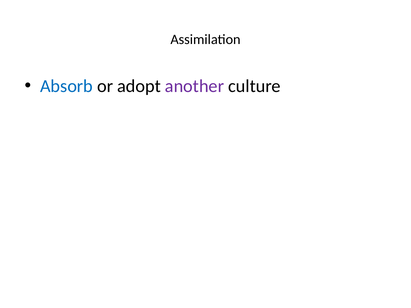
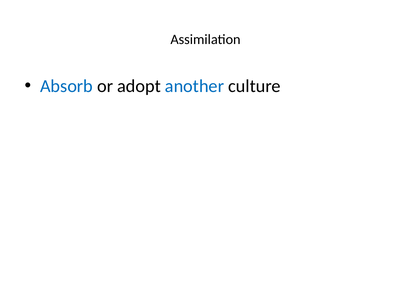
another colour: purple -> blue (195, 86)
